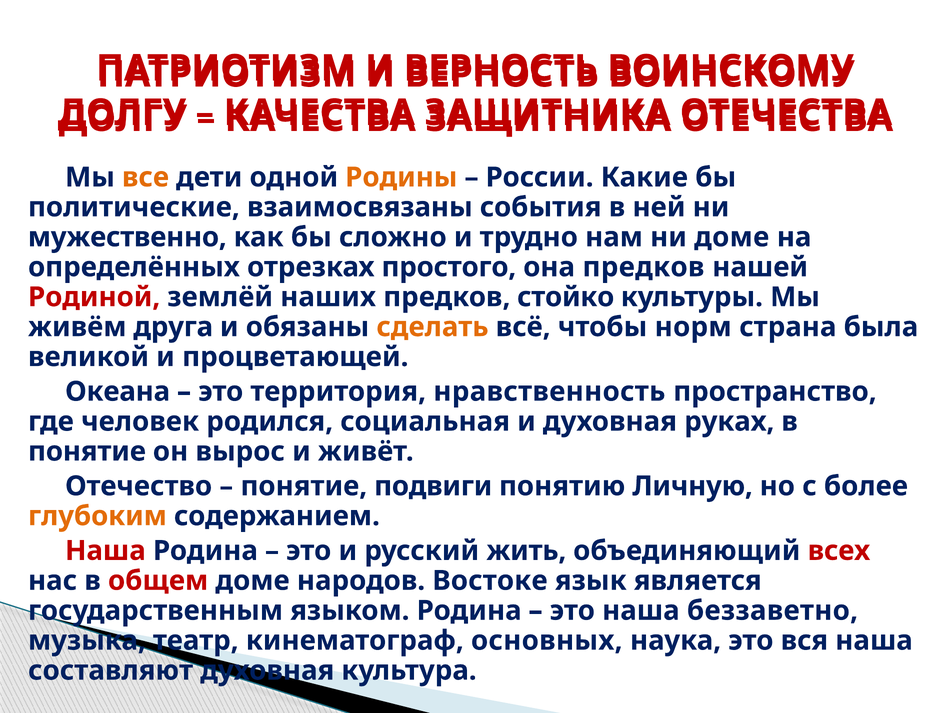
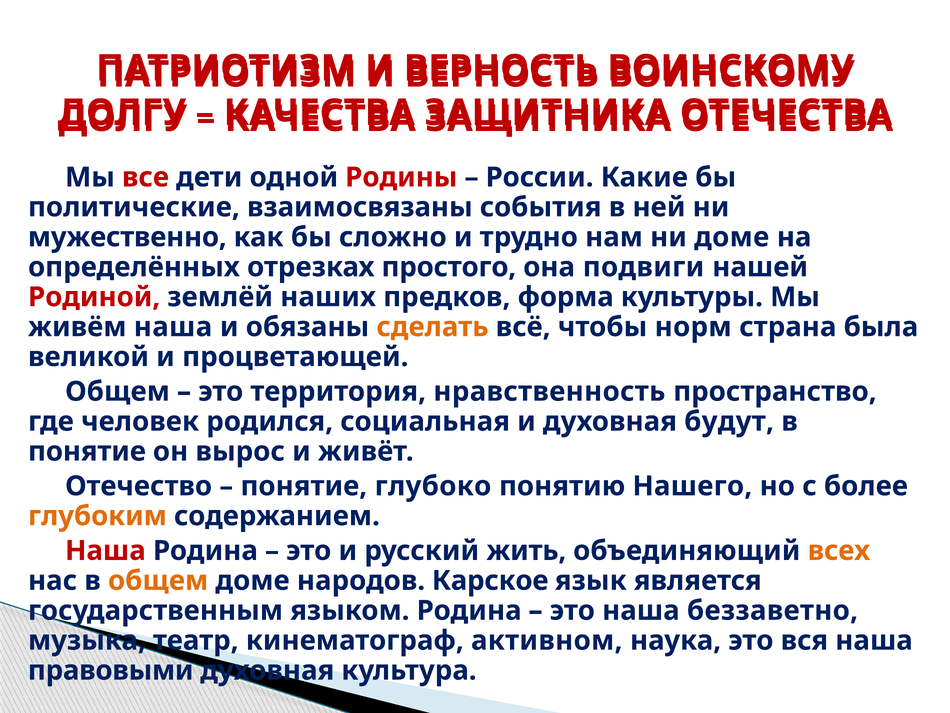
все colour: orange -> red (145, 177)
Родины colour: orange -> red (401, 177)
она предков: предков -> подвиги (643, 267)
стойко: стойко -> форма (566, 297)
живём друга: друга -> наша (173, 327)
Океана: Океана -> Общем (118, 391)
руках: руках -> будут (729, 421)
подвиги: подвиги -> глубоко (433, 486)
Личную: Личную -> Нашего (692, 486)
всех colour: red -> orange (839, 550)
общем colour: red -> orange (158, 580)
Востоке: Востоке -> Карское (490, 580)
основных: основных -> активном (547, 640)
составляют: составляют -> правовыми (111, 670)
